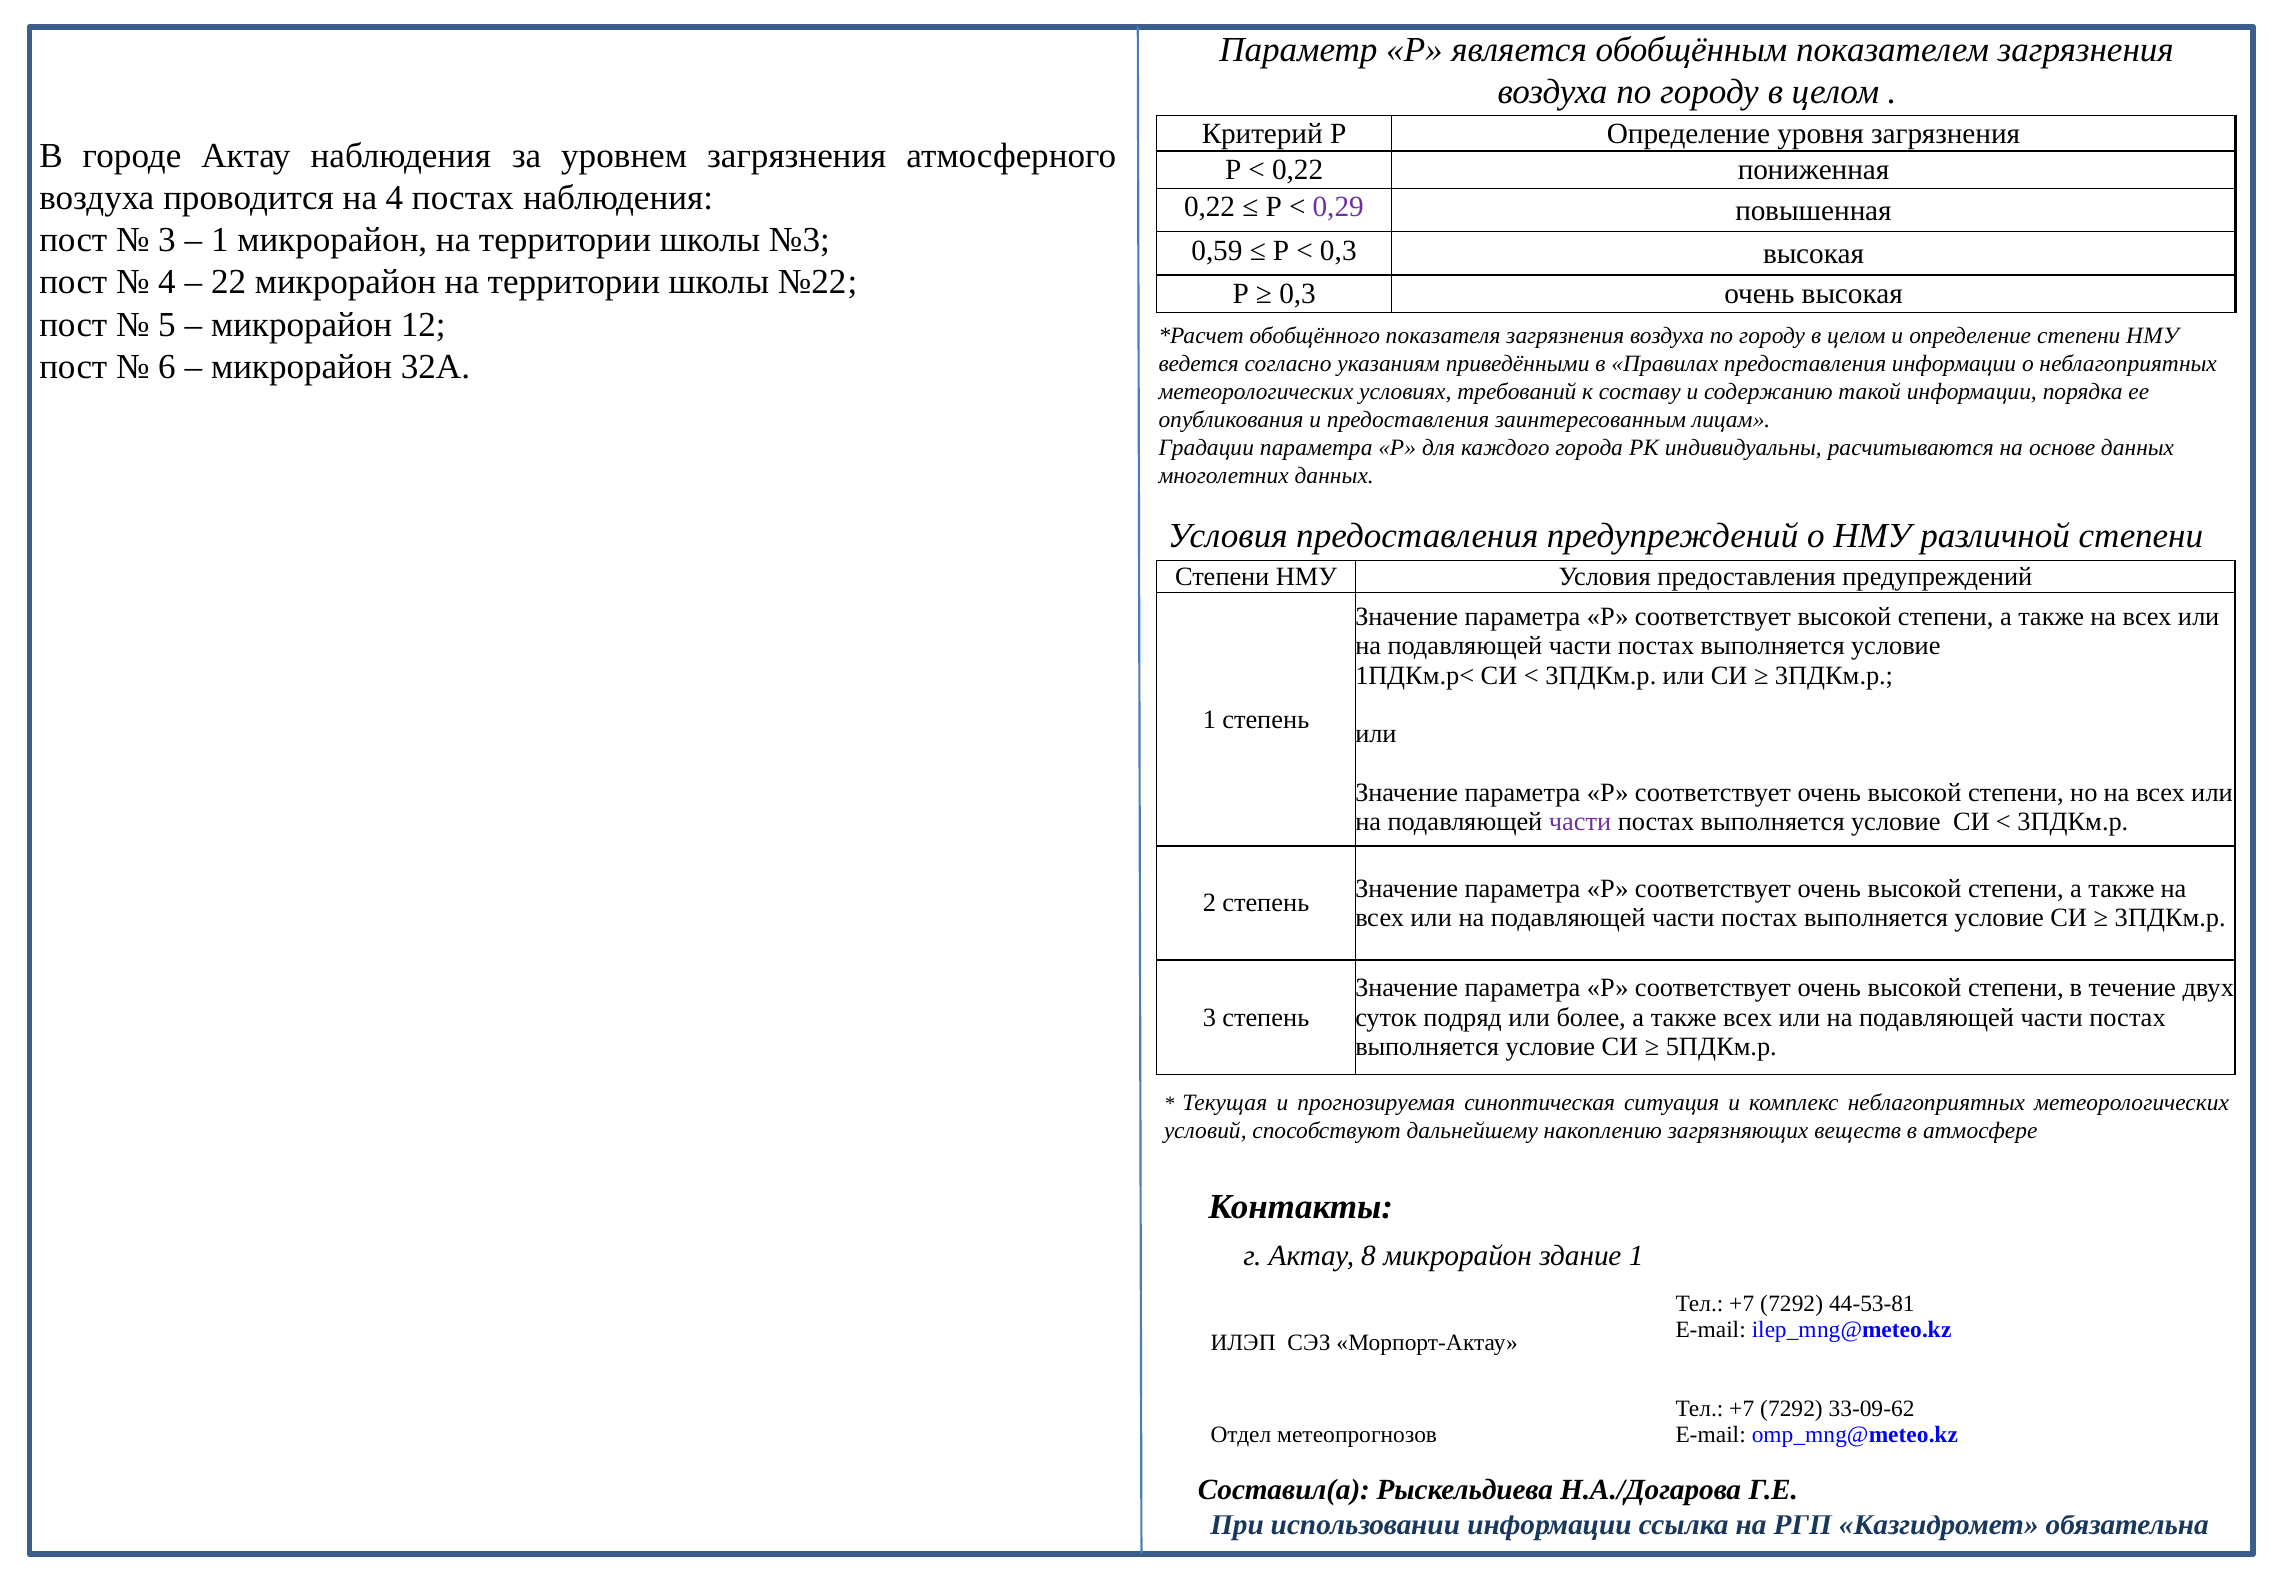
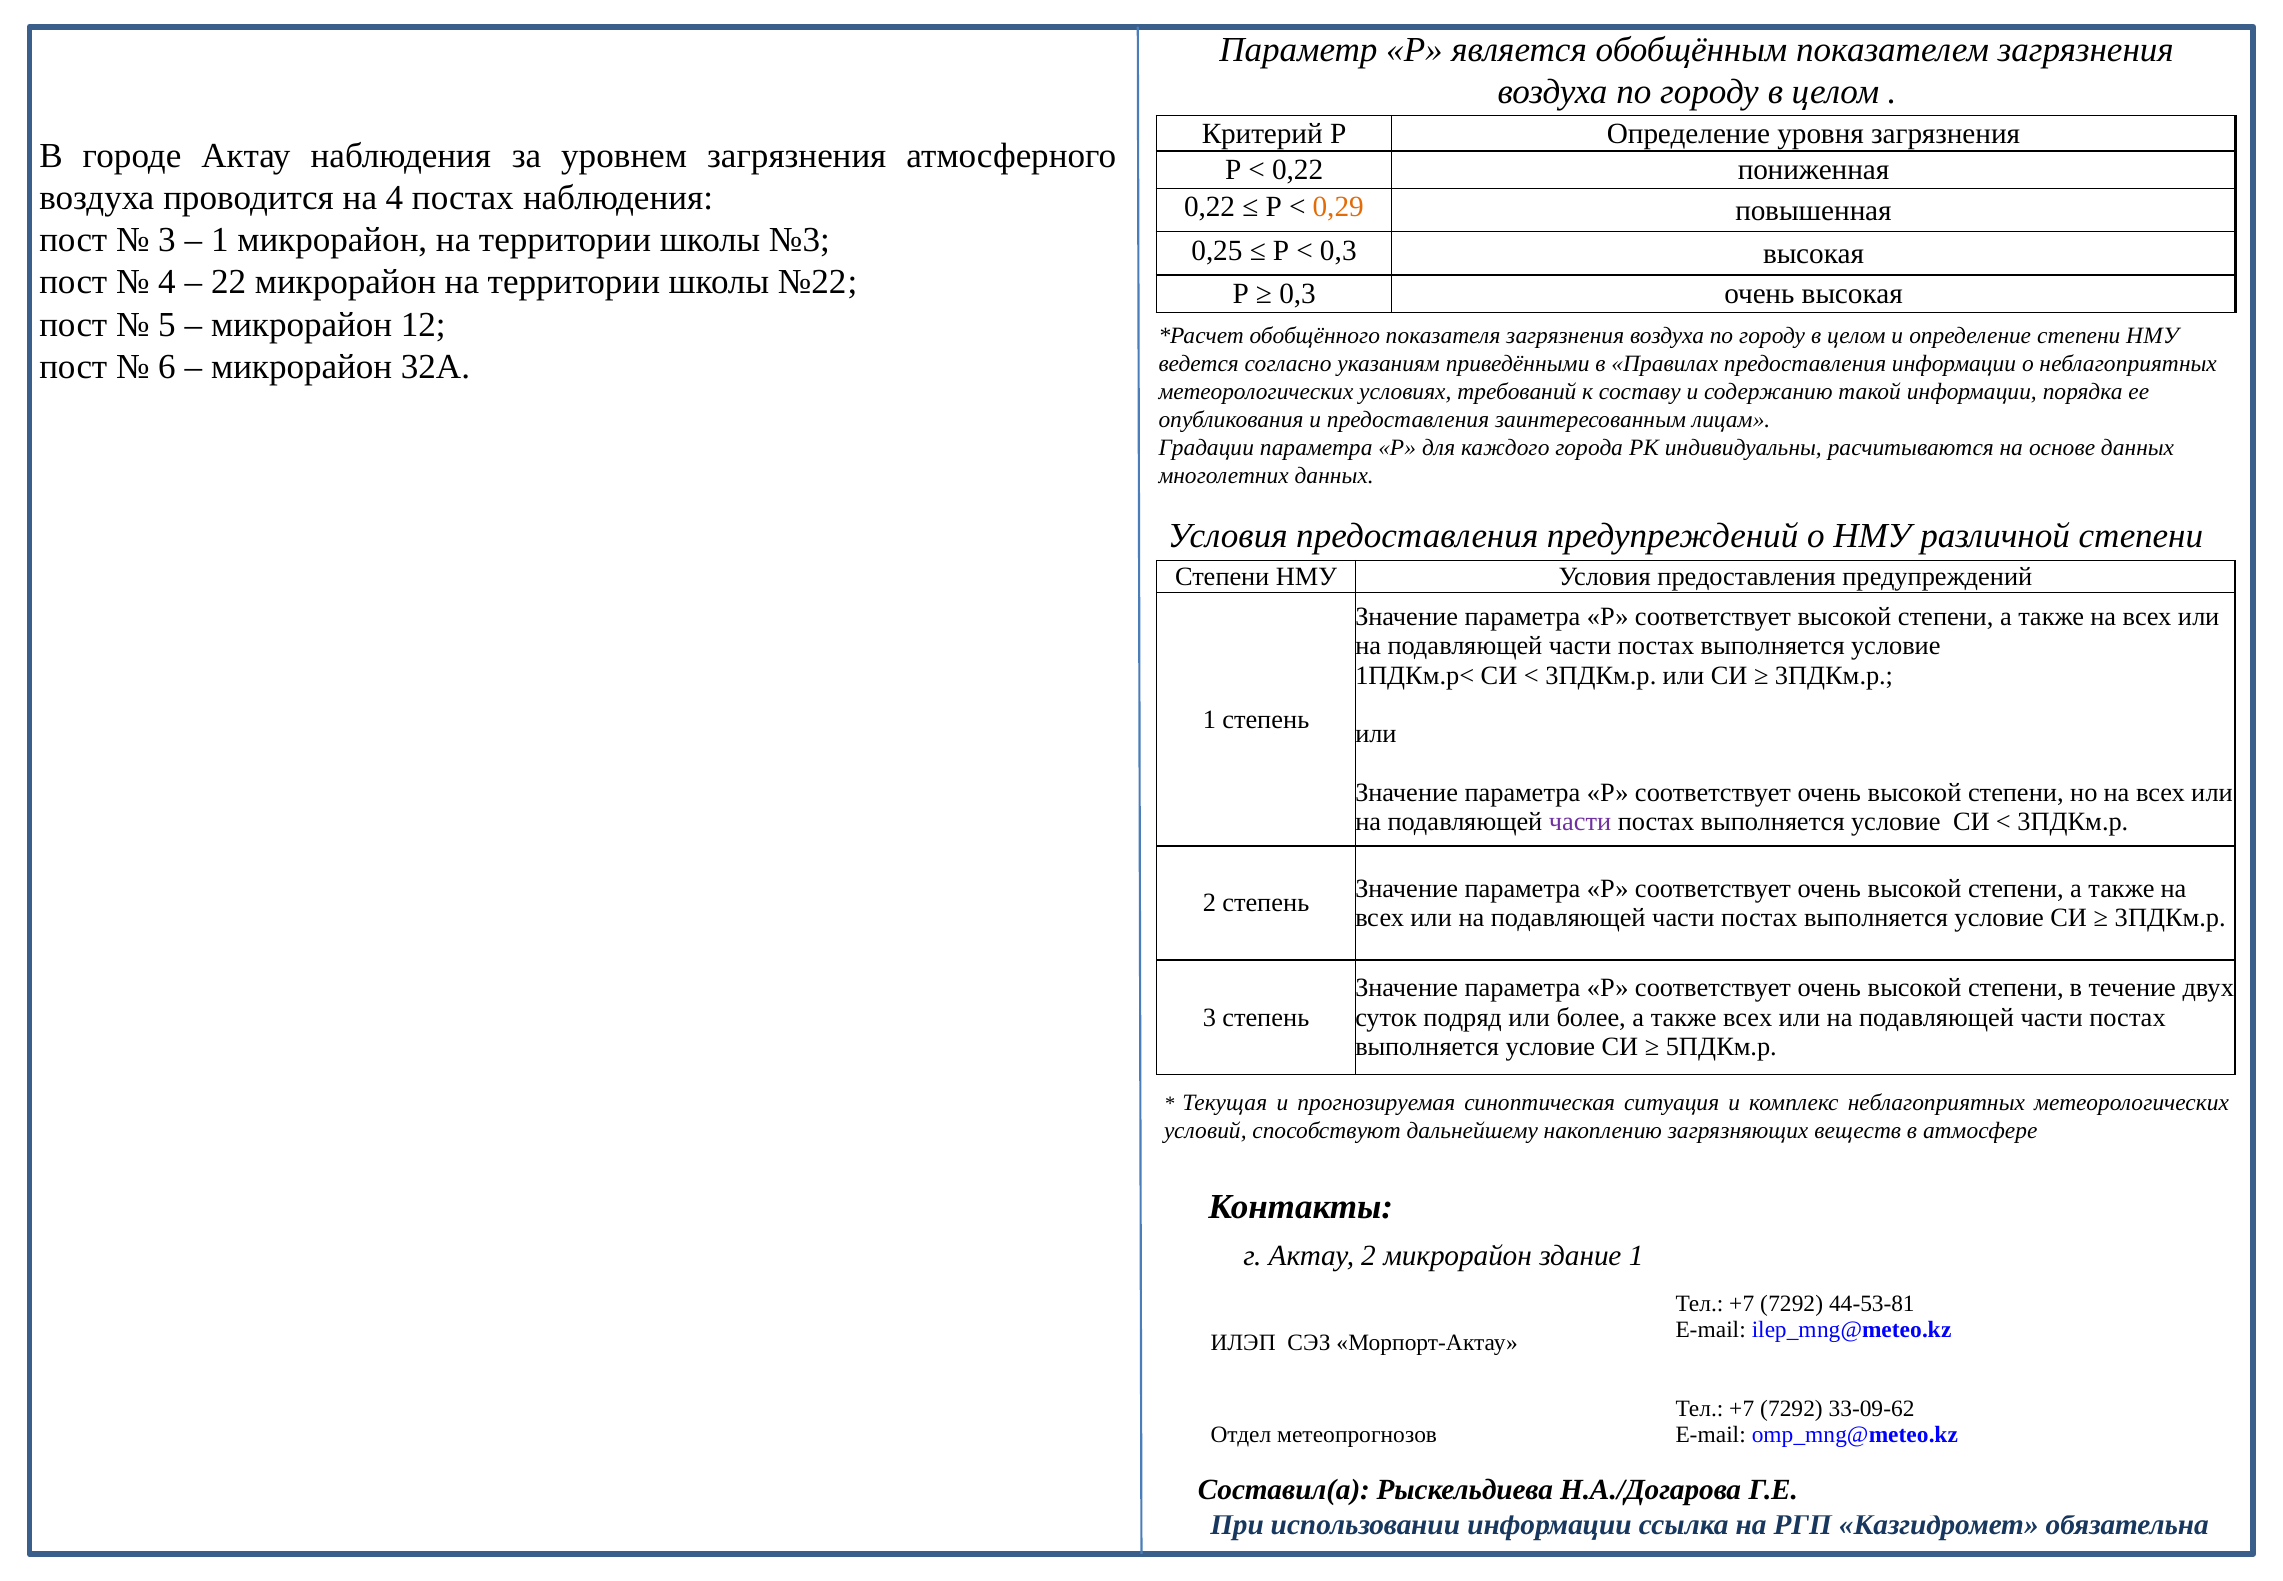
0,29 colour: purple -> orange (1338, 207)
0,59: 0,59 -> 0,25 (1217, 250)
Актау 8: 8 -> 2 (1369, 1256)
